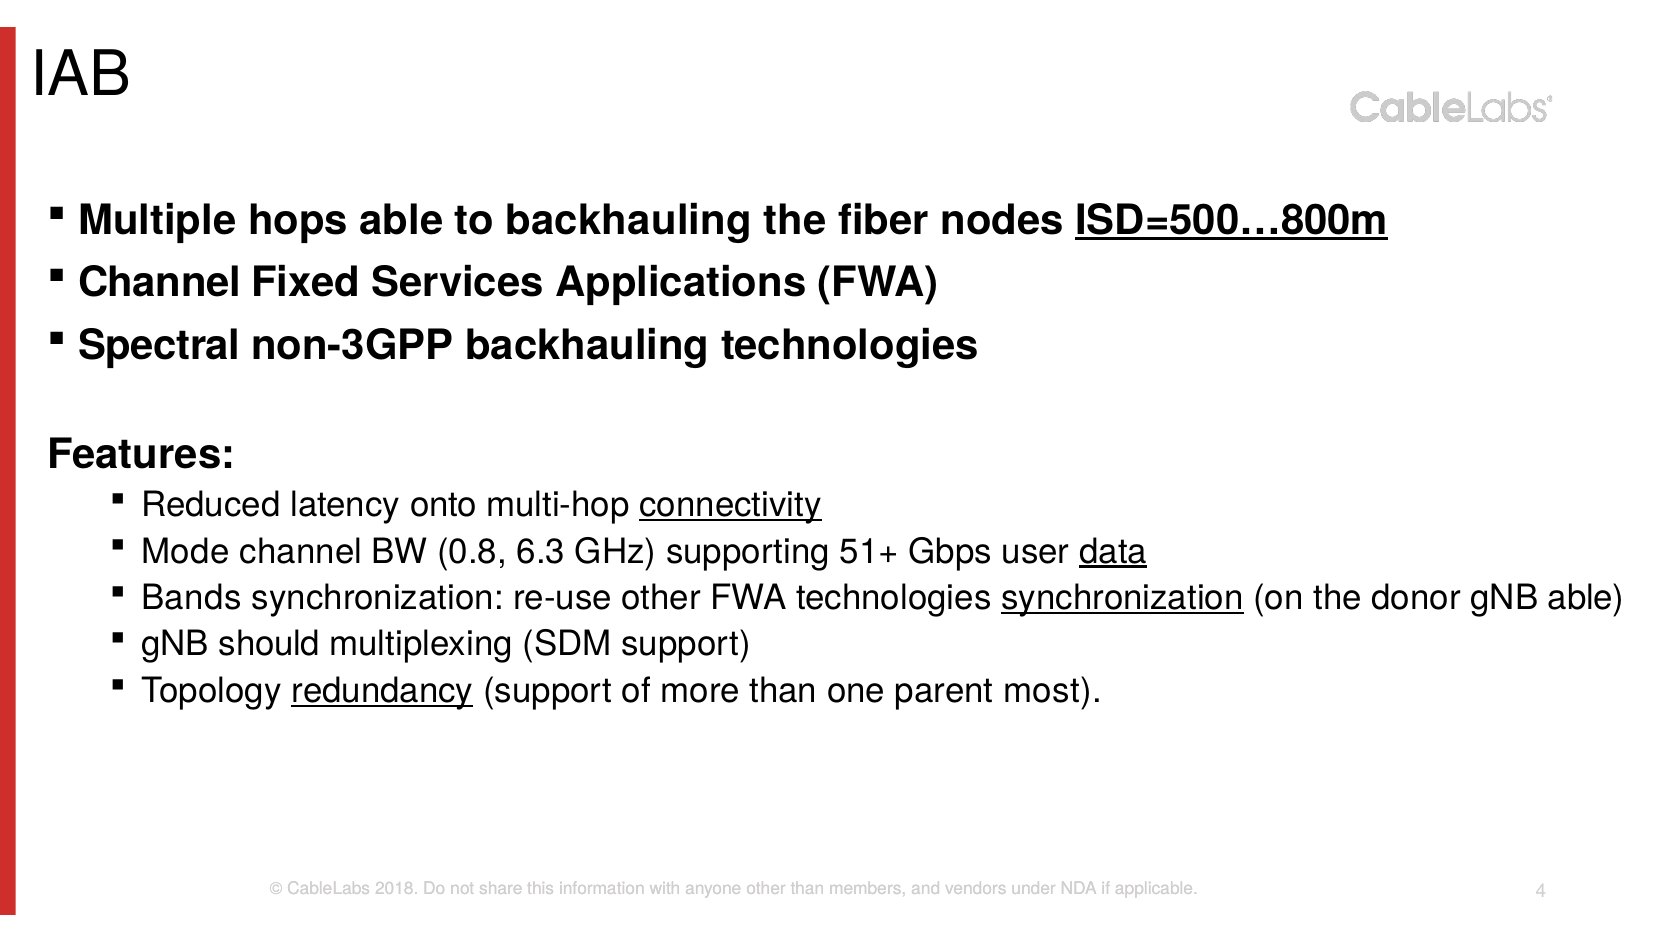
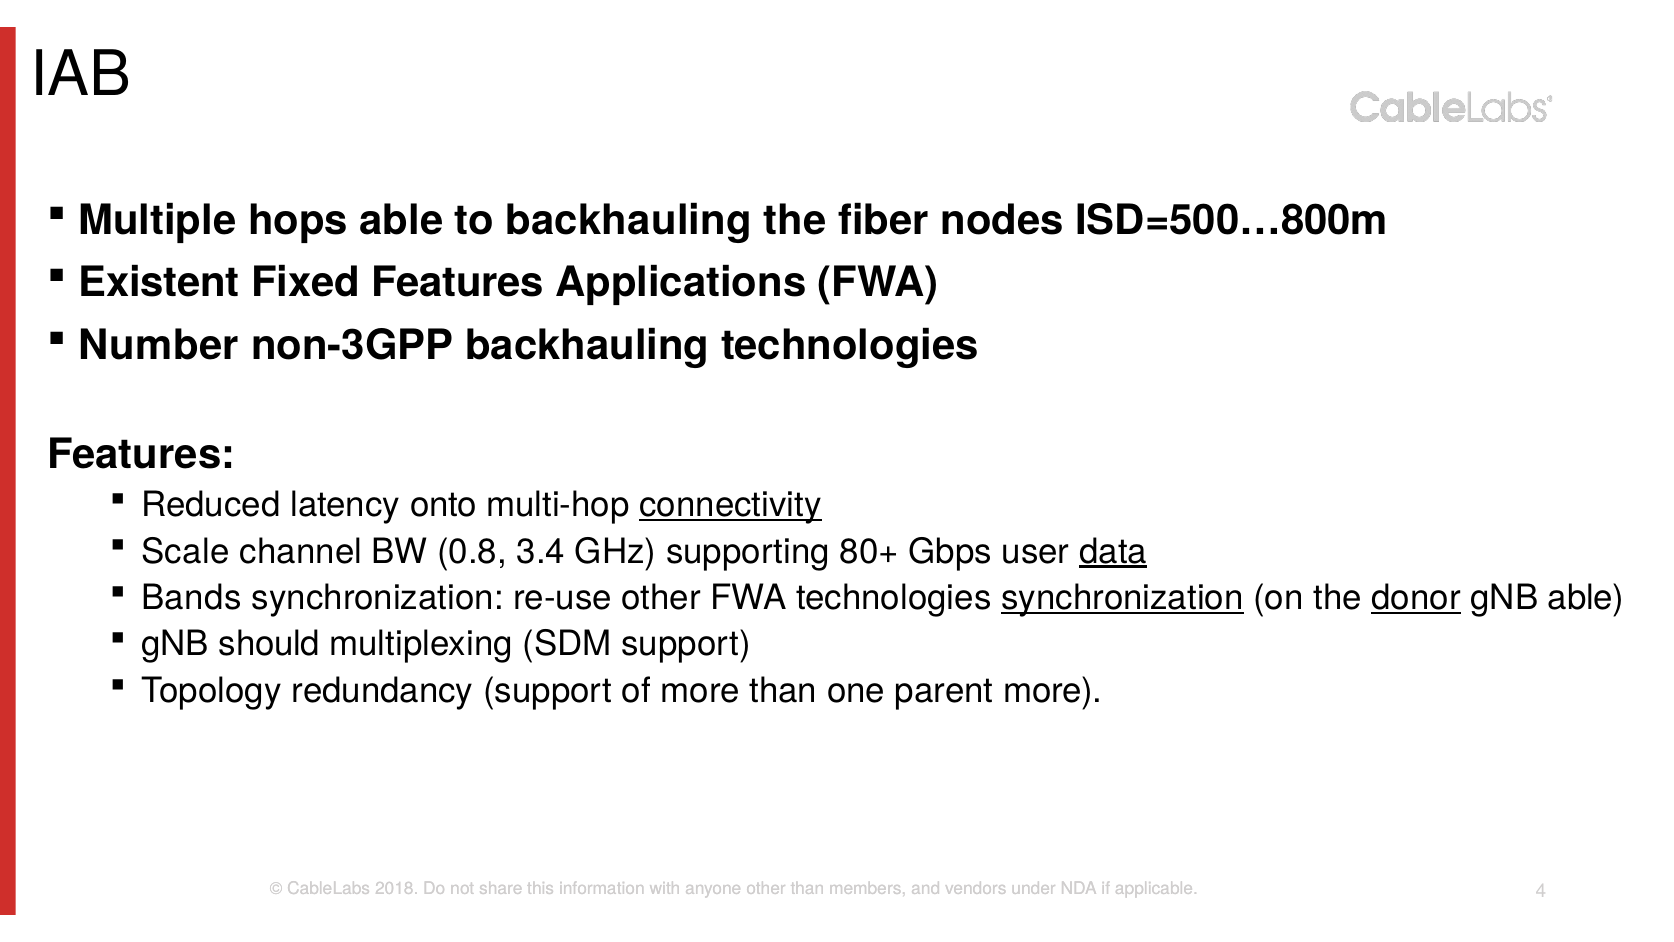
ISD=500…800m underline: present -> none (1232, 220)
Channel: Channel -> Existent (159, 283)
Fixed Services: Services -> Features (458, 283)
Spectral: Spectral -> Number (159, 346)
Mode: Mode -> Scale (186, 551)
6.3: 6.3 -> 3.4 (541, 551)
51+: 51+ -> 80+ (869, 551)
donor underline: none -> present (1416, 598)
redundancy underline: present -> none (382, 691)
parent most: most -> more (1053, 691)
